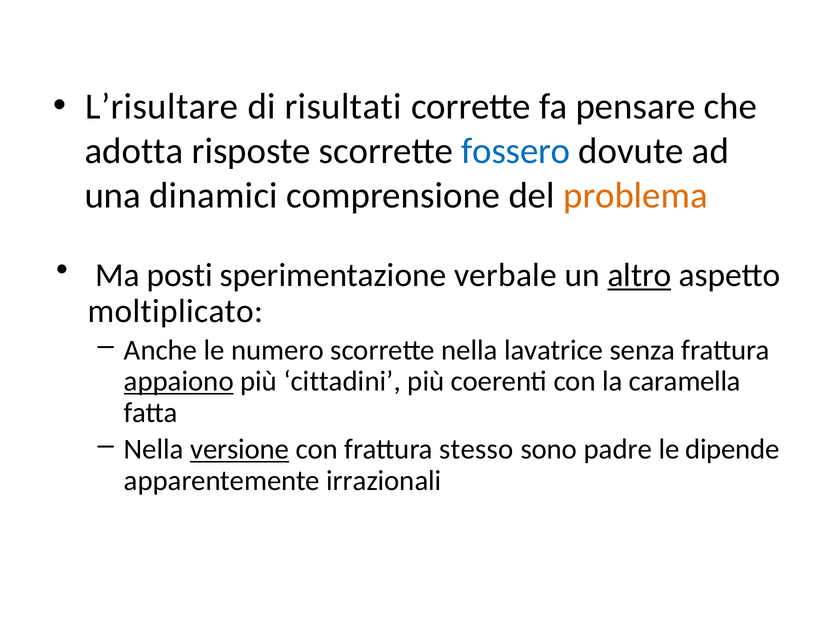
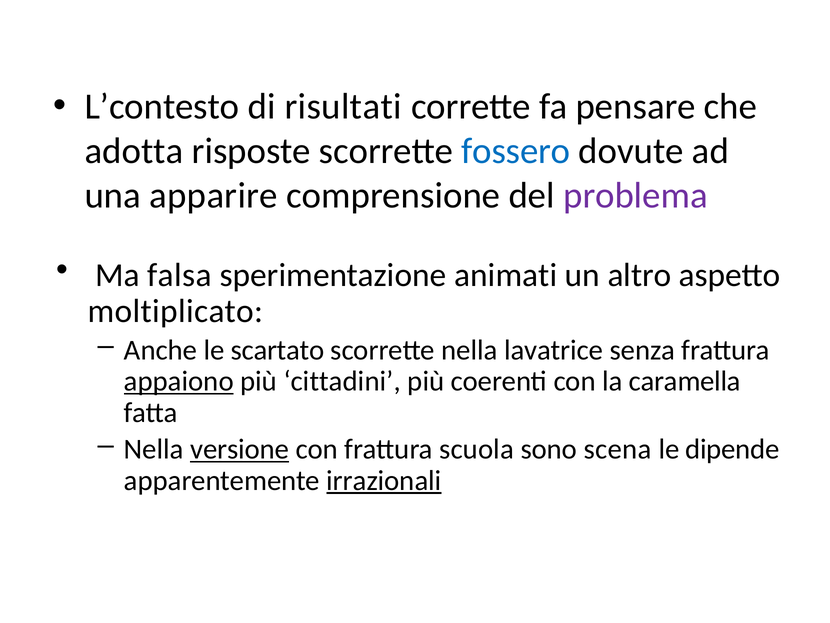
L’risultare: L’risultare -> L’contesto (162, 107)
dinamici: dinamici -> apparire (214, 195)
problema colour: orange -> purple (635, 195)
posti: posti -> falsa (179, 275)
verbale: verbale -> animati (506, 275)
altro underline: present -> none (639, 275)
numero: numero -> scartato (278, 350)
stesso: stesso -> scuola (477, 449)
padre: padre -> scena (618, 449)
irrazionali underline: none -> present (384, 480)
